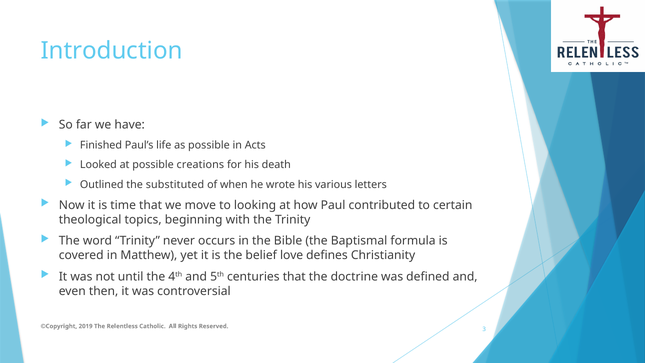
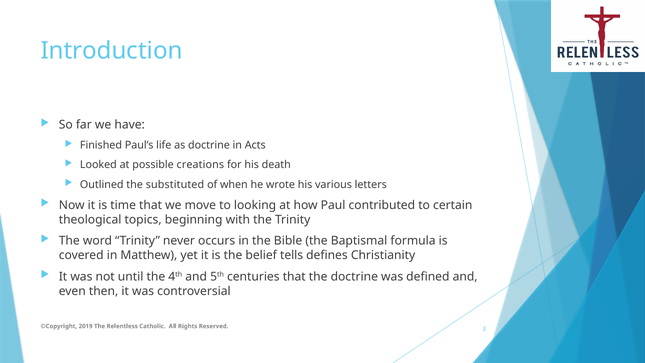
as possible: possible -> doctrine (209, 145)
love: love -> tells (292, 255)
